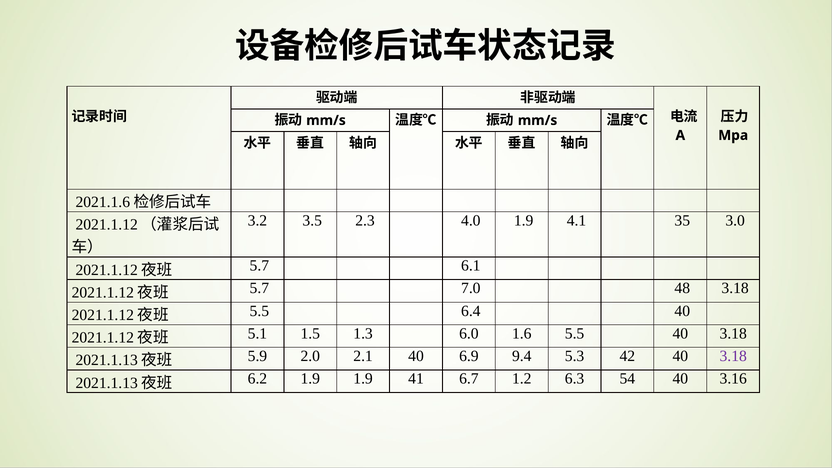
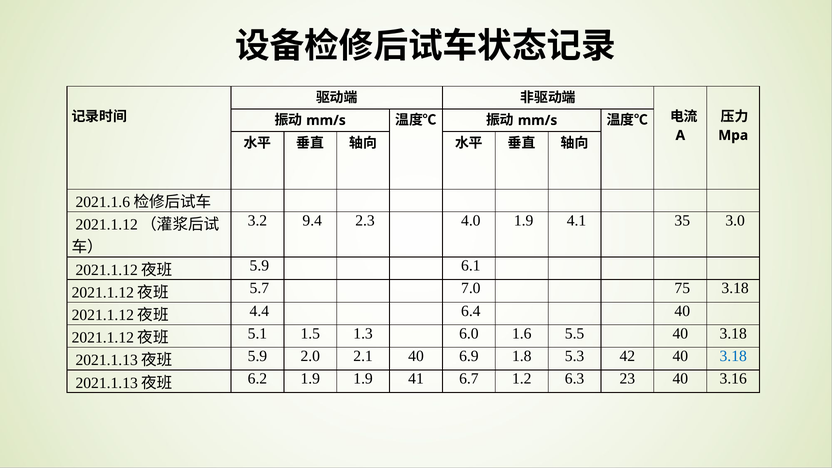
3.5: 3.5 -> 9.4 (312, 221)
5.7: 5.7 -> 5.9 (259, 266)
48: 48 -> 75 (682, 288)
5.5: 5.5 -> 4.4 (259, 311)
9.4: 9.4 -> 1.8 (522, 356)
3.18 colour: purple -> blue (733, 356)
54: 54 -> 23 (627, 379)
